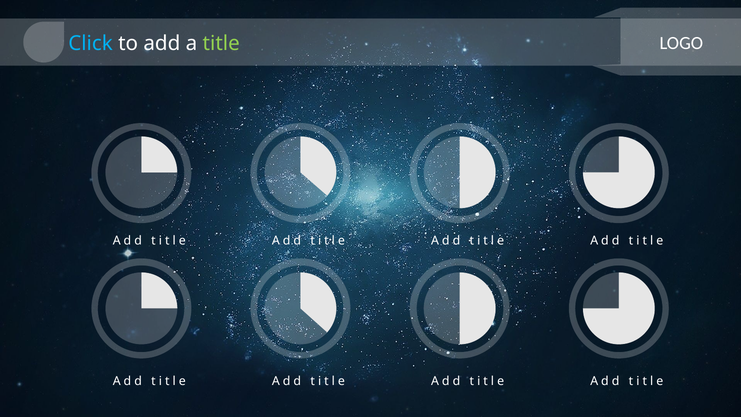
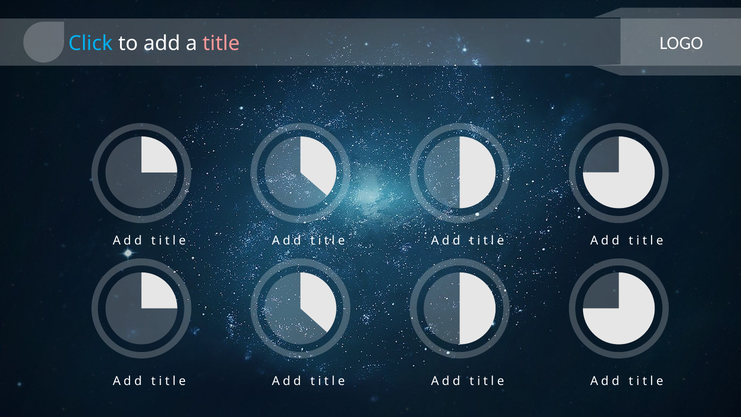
title colour: light green -> pink (221, 43)
